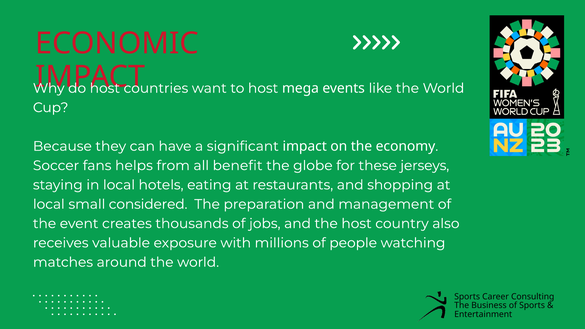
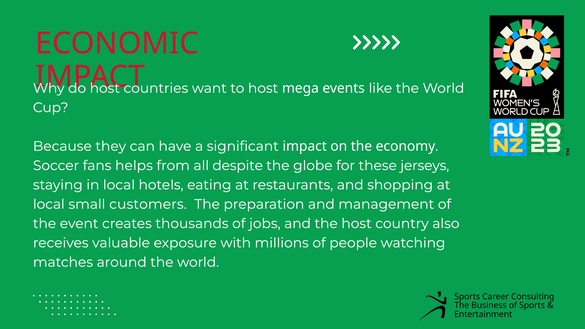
benefit: benefit -> despite (238, 166)
considered: considered -> customers (148, 204)
